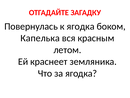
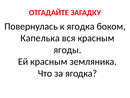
летом: летом -> ягоды (67, 50)
Ей краснеет: краснеет -> красным (49, 61)
